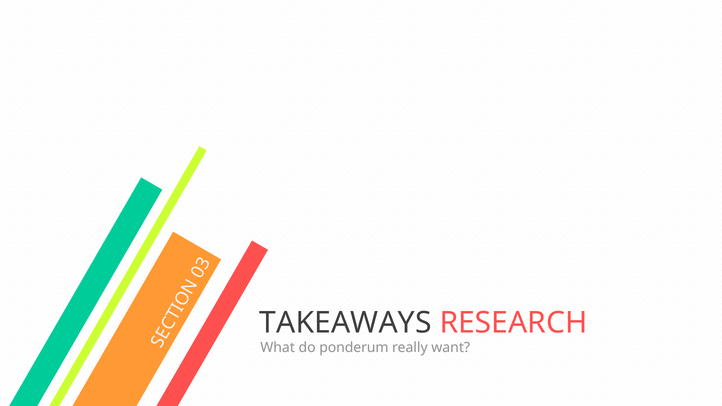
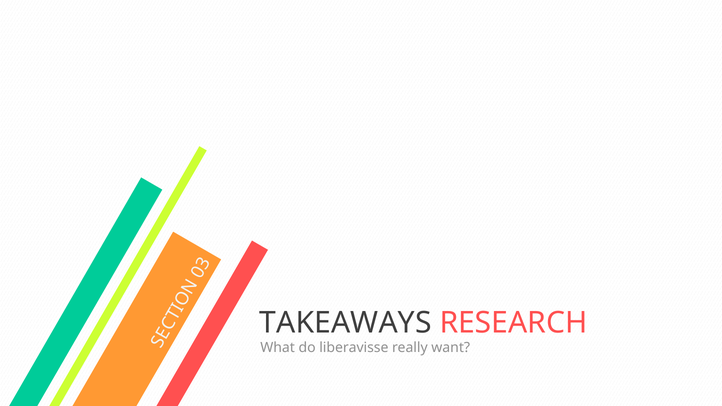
ponderum: ponderum -> liberavisse (354, 348)
